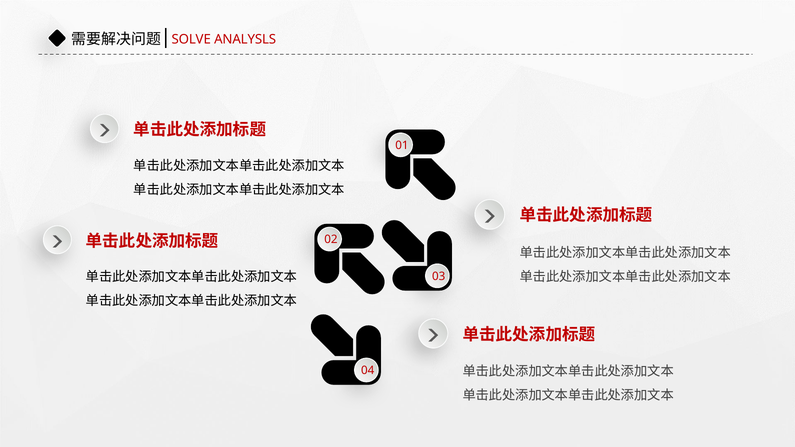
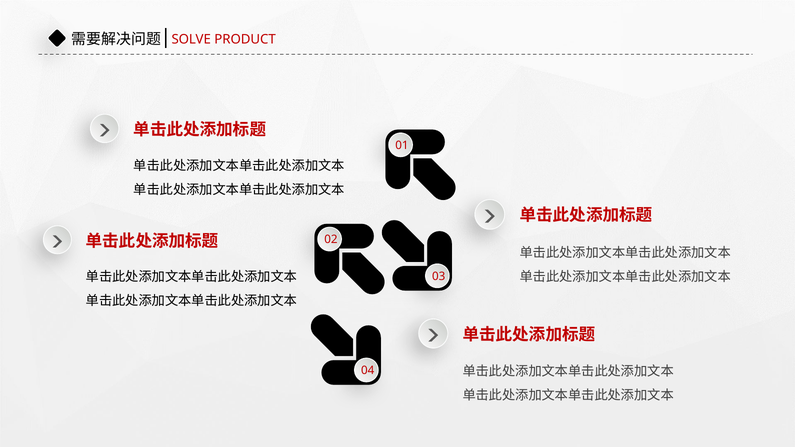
ANALYSLS: ANALYSLS -> PRODUCT (245, 40)
